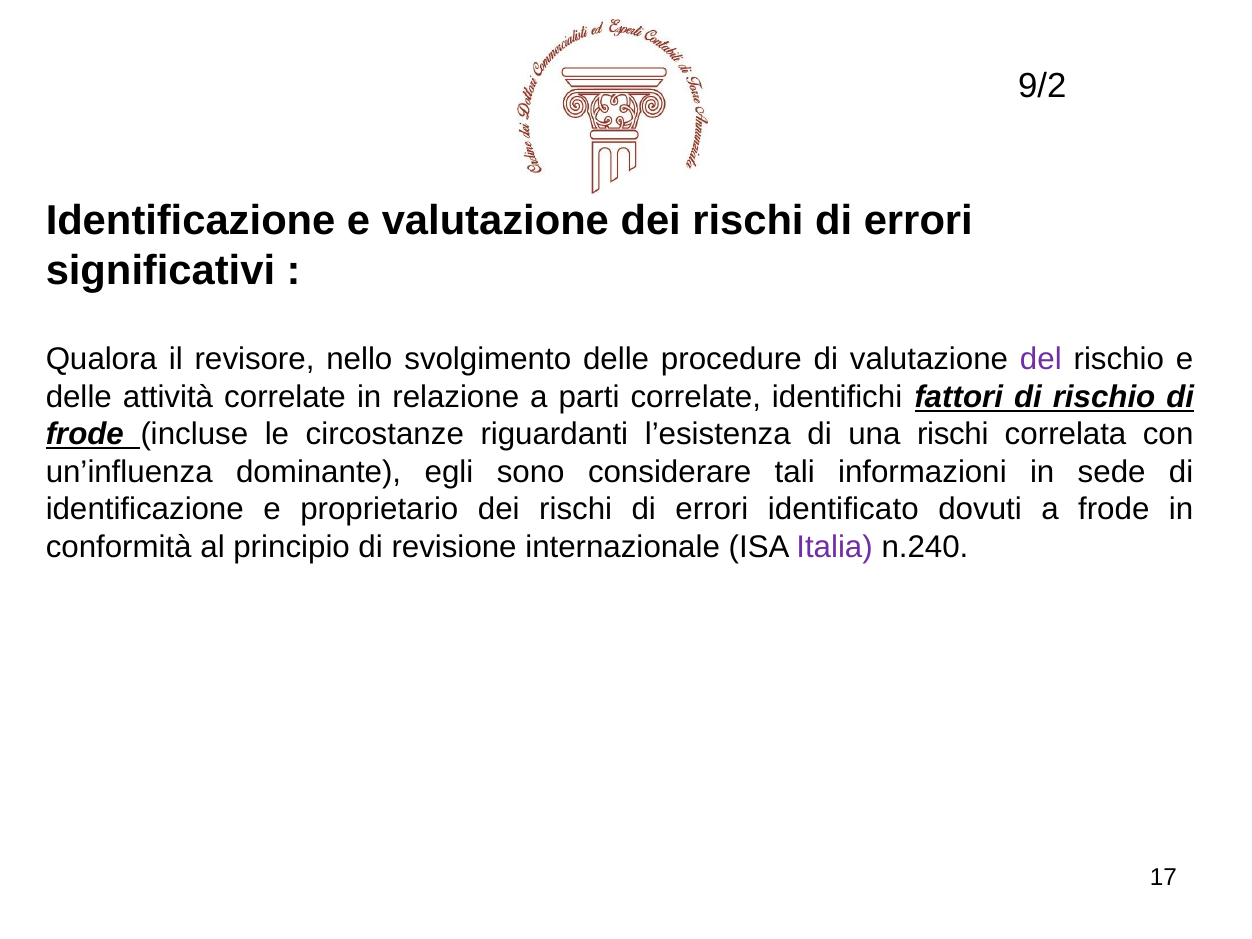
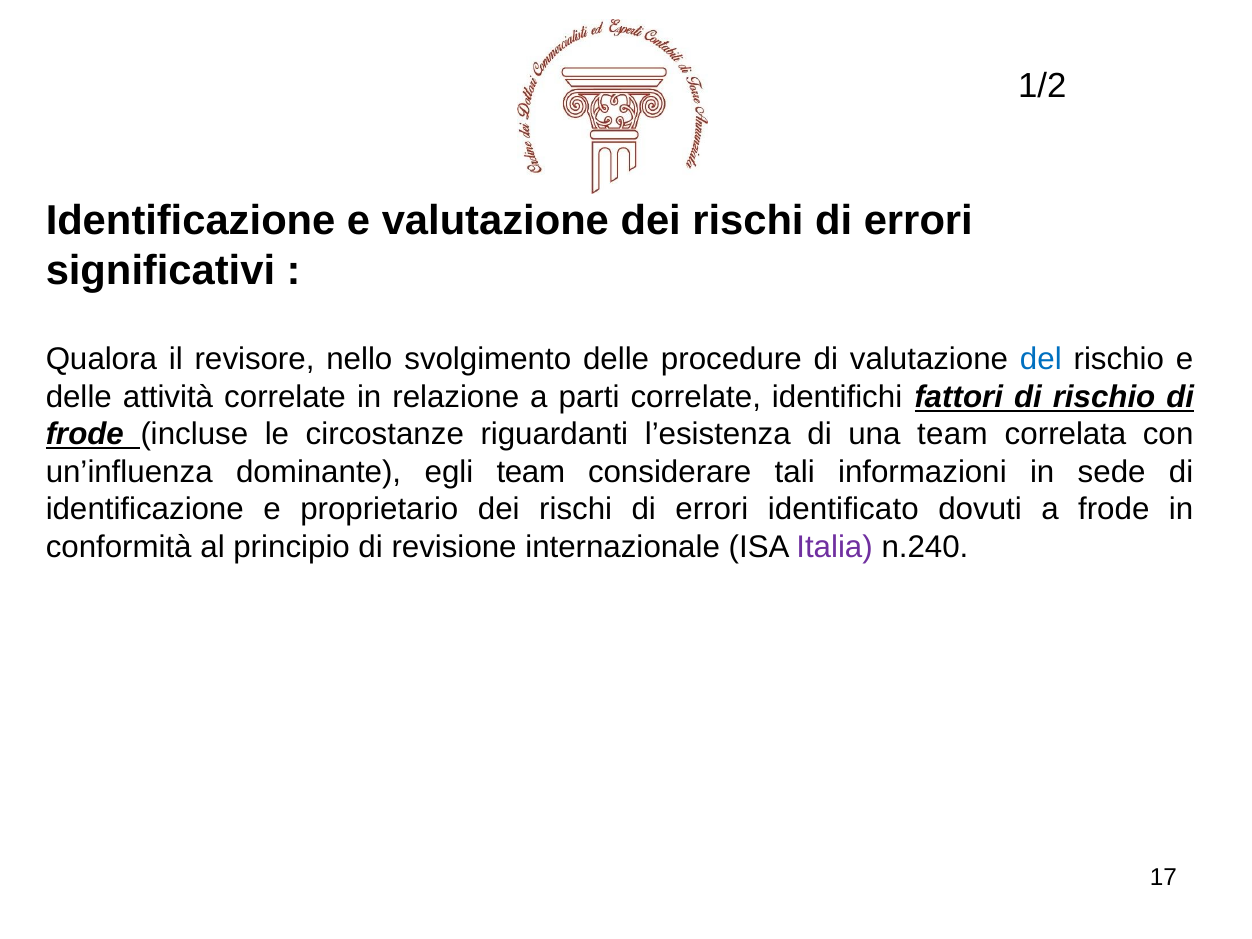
9/2: 9/2 -> 1/2 (1042, 86)
del colour: purple -> blue (1041, 359)
una rischi: rischi -> team (952, 434)
egli sono: sono -> team (531, 472)
